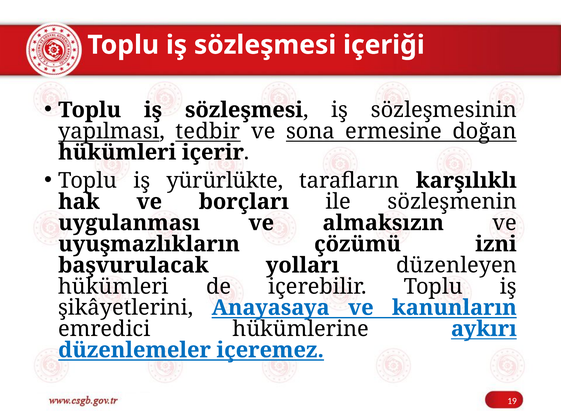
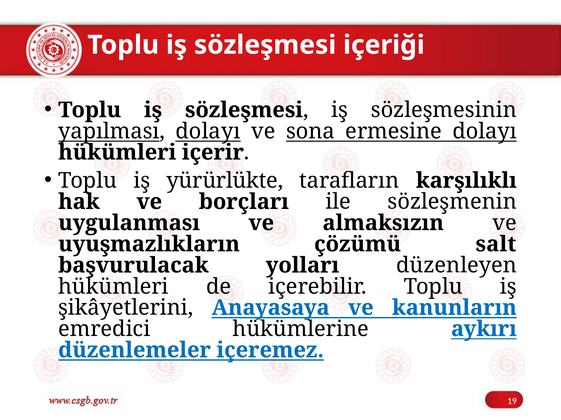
yapılması tedbir: tedbir -> dolayı (208, 131)
ermesine doğan: doğan -> dolayı (485, 131)
izni: izni -> salt (496, 245)
